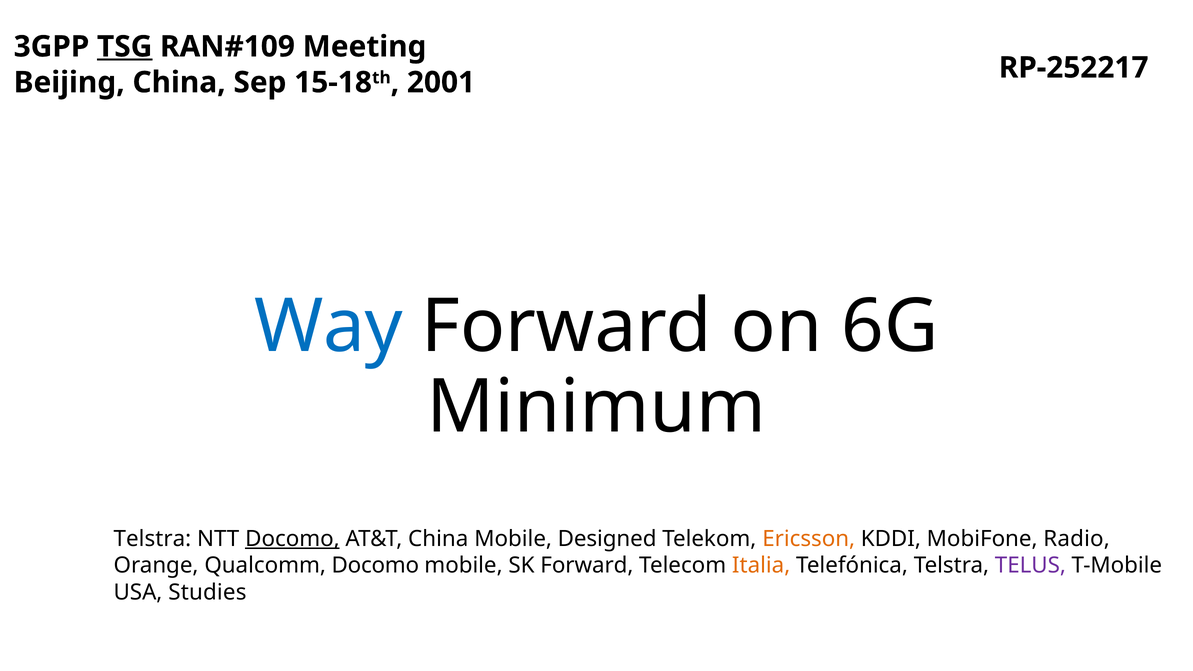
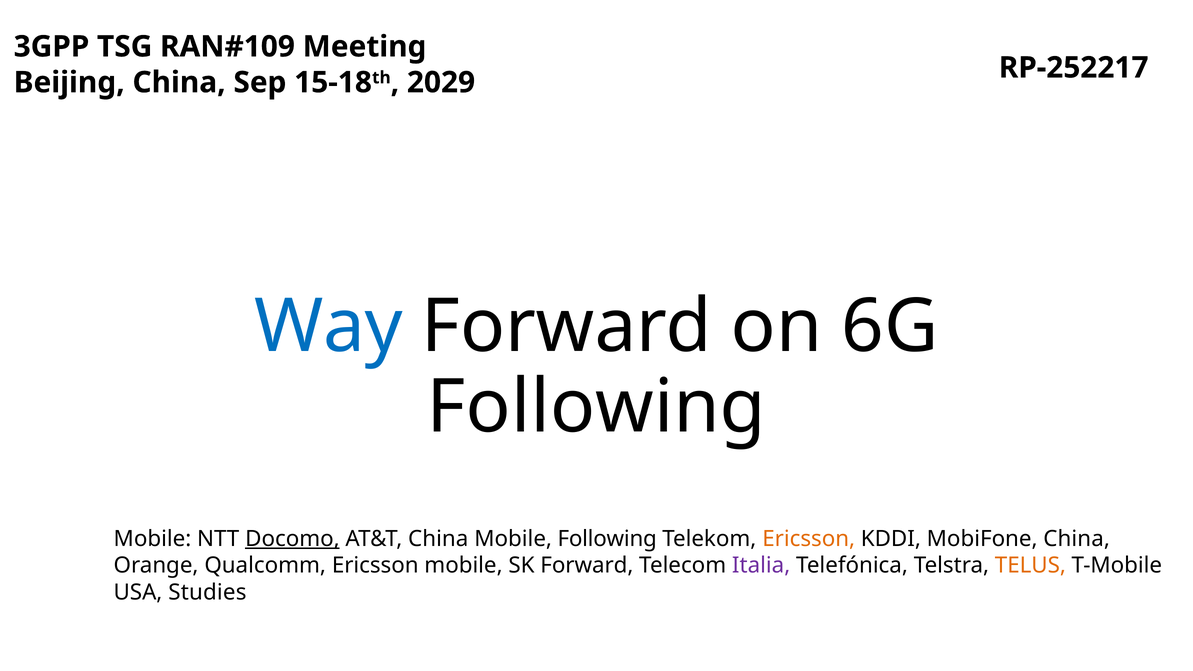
TSG underline: present -> none (125, 47)
2001: 2001 -> 2029 (441, 82)
Minimum: Minimum -> Following (596, 407)
Telstra: Telstra -> Mobile (152, 539)
Mobile Designed: Designed -> Following (607, 539)
MobiFone Radio: Radio -> China (1077, 539)
Qualcomm Docomo: Docomo -> Ericsson (375, 566)
Italia colour: orange -> purple (761, 566)
TELUS colour: purple -> orange (1030, 566)
